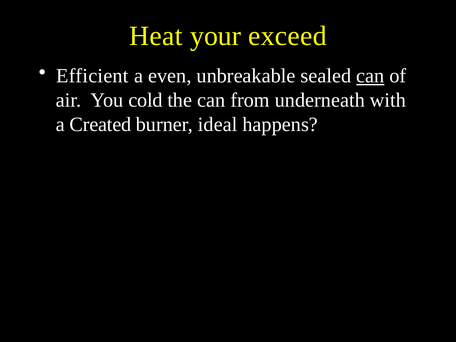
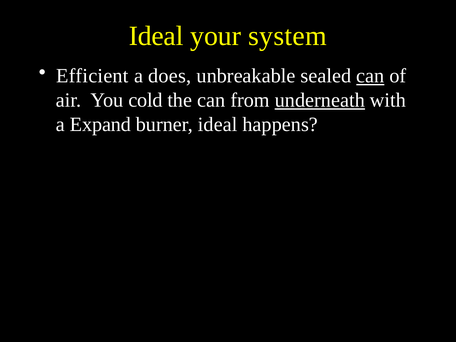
Heat: Heat -> Ideal (156, 36)
exceed: exceed -> system (287, 36)
even: even -> does (170, 76)
underneath underline: none -> present (320, 100)
Created: Created -> Expand (100, 125)
